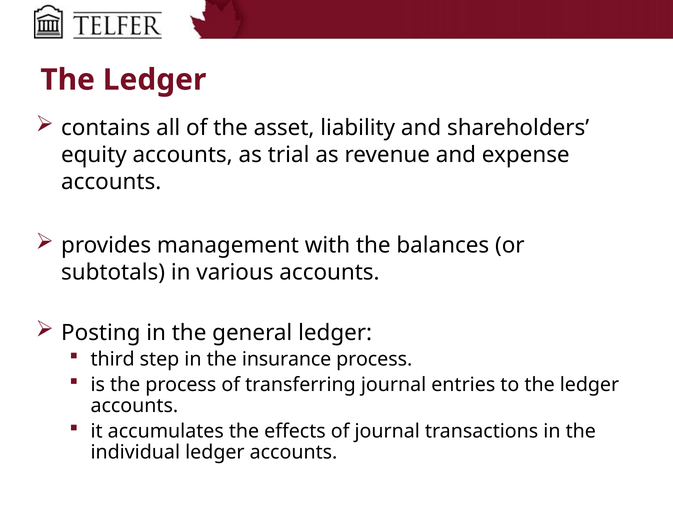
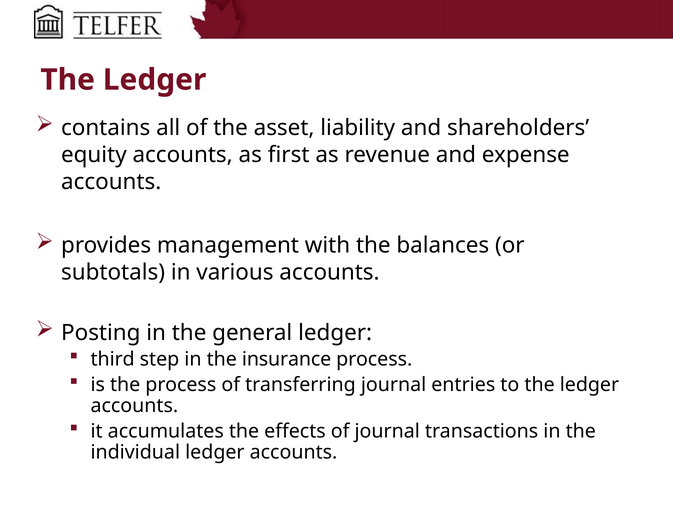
trial: trial -> first (289, 155)
